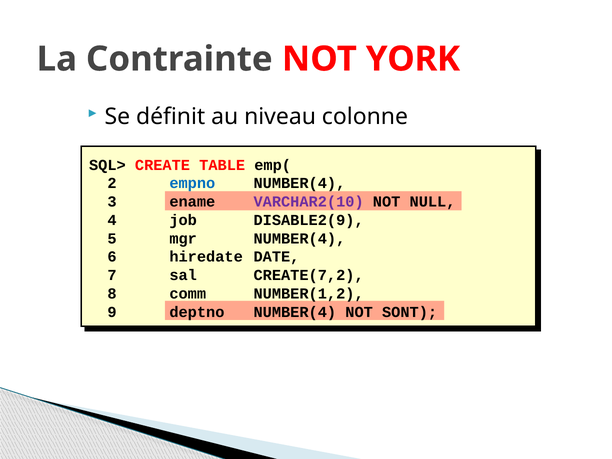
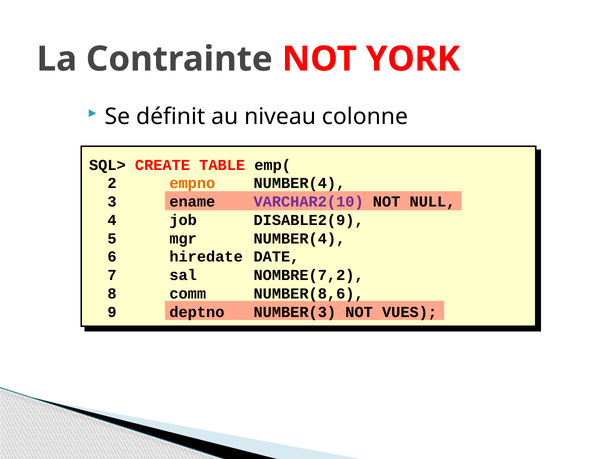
empno colour: blue -> orange (192, 183)
CREATE(7,2: CREATE(7,2 -> NOMBRE(7,2 (309, 275)
NUMBER(1,2: NUMBER(1,2 -> NUMBER(8,6 (309, 294)
deptno NUMBER(4: NUMBER(4 -> NUMBER(3 (295, 312)
SONT: SONT -> VUES (410, 312)
